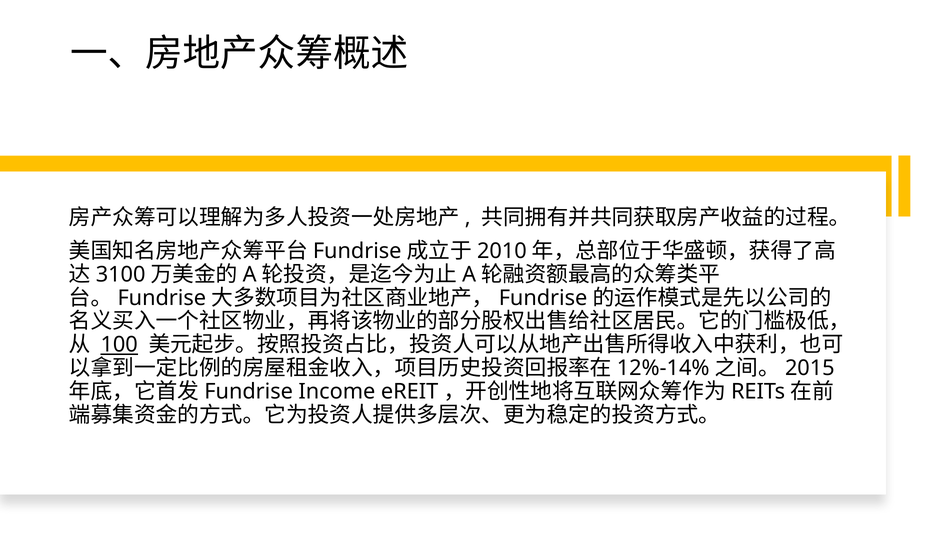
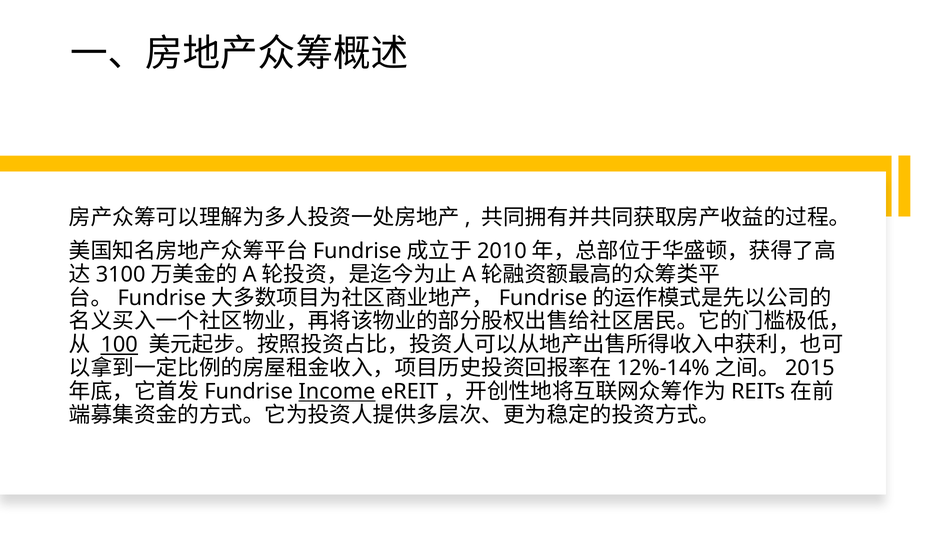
Income underline: none -> present (337, 392)
